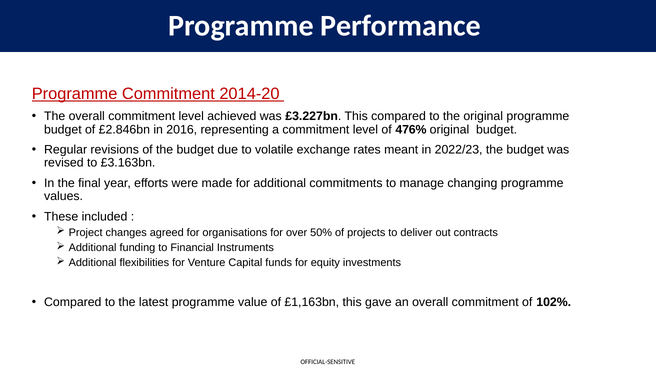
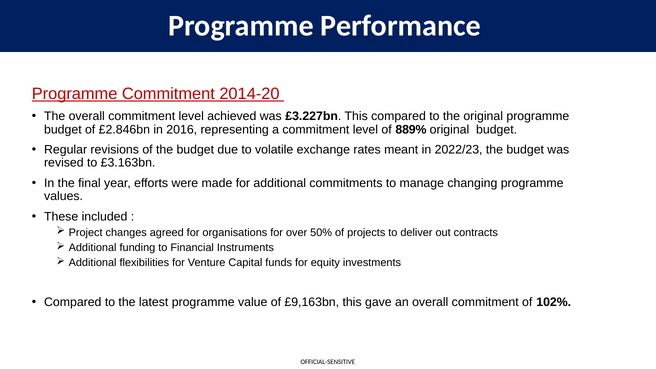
476%: 476% -> 889% (411, 130)
£1,163bn: £1,163bn -> £9,163bn (312, 302)
